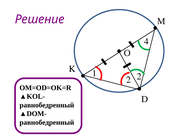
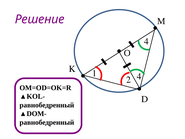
2 2: 2 -> 4 (139, 76)
